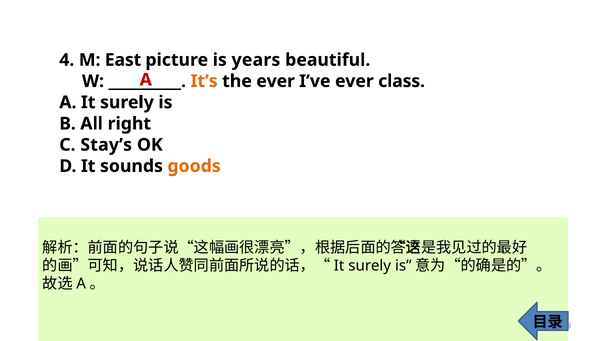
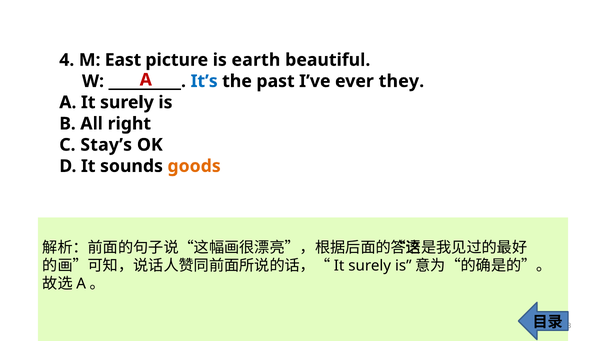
years: years -> earth (256, 60)
It’s colour: orange -> blue (204, 81)
the ever: ever -> past (276, 81)
class: class -> they (401, 81)
